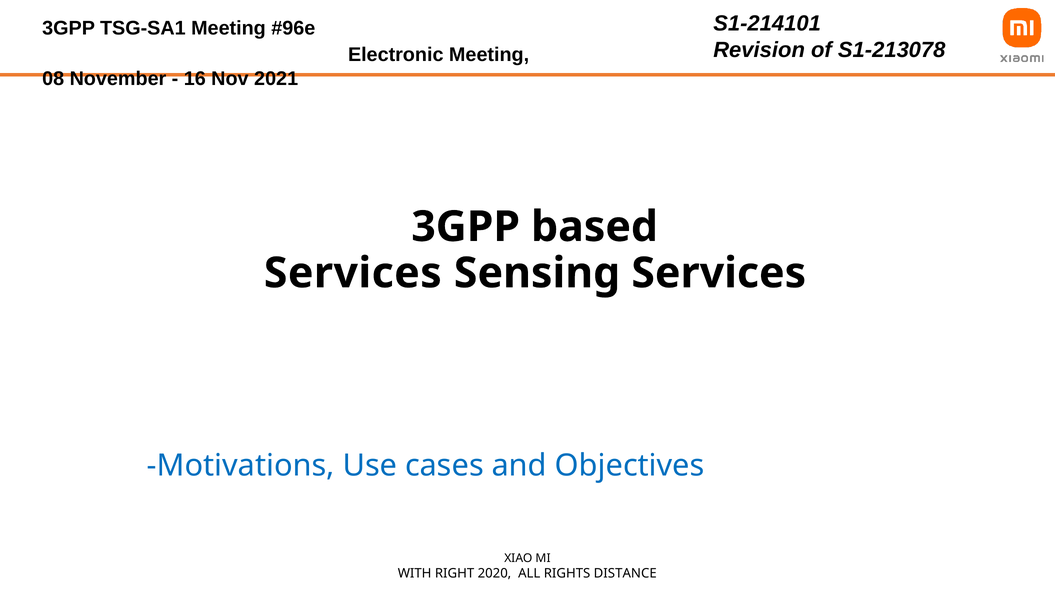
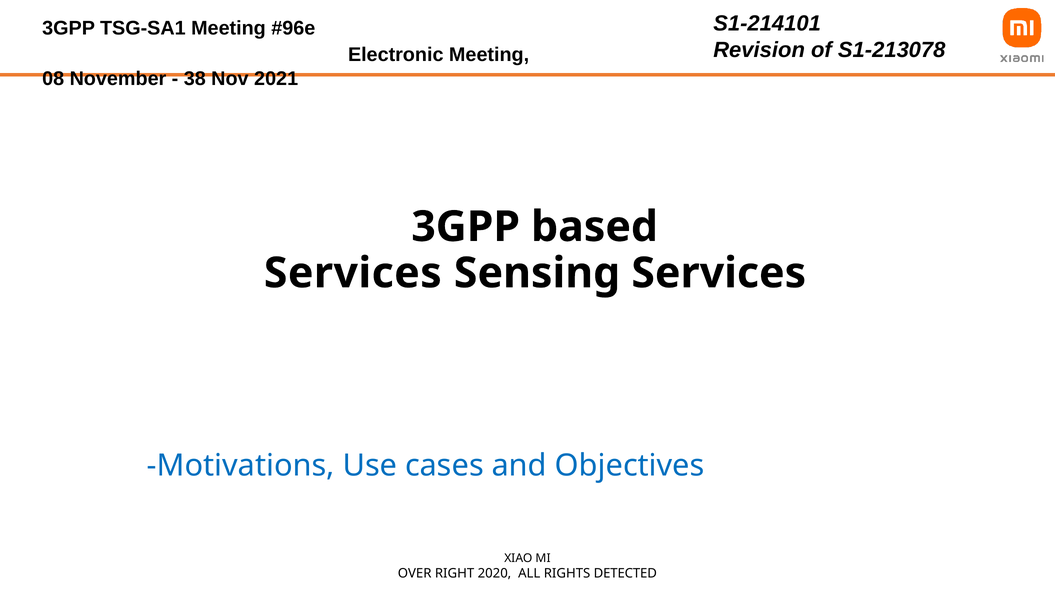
16: 16 -> 38 (195, 79)
WITH: WITH -> OVER (415, 574)
DISTANCE: DISTANCE -> DETECTED (625, 574)
